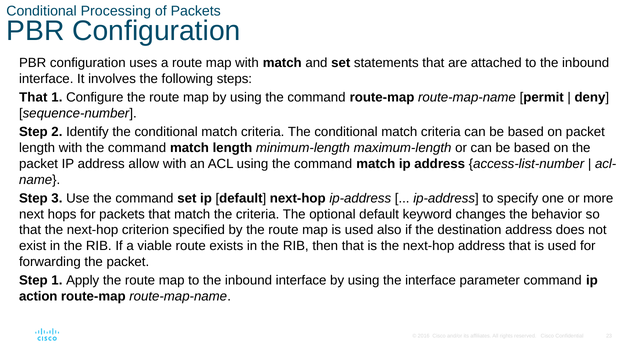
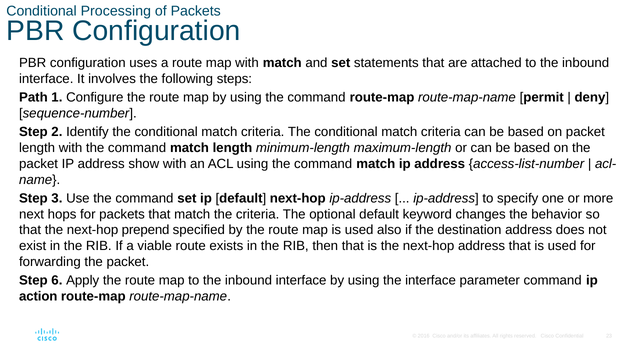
That: That -> Path (33, 97)
allow: allow -> show (144, 164)
criterion: criterion -> prepend (146, 230)
Step 1: 1 -> 6 (57, 280)
